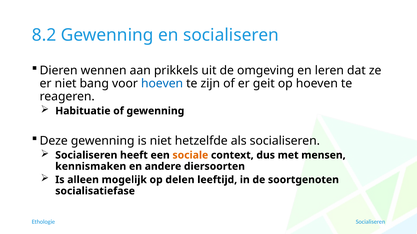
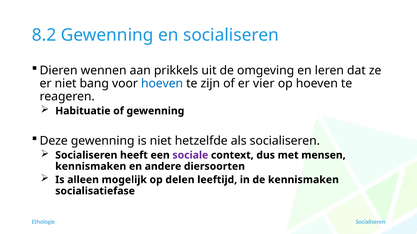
geit: geit -> vier (264, 84)
sociale colour: orange -> purple (190, 155)
de soortgenoten: soortgenoten -> kennismaken (303, 180)
